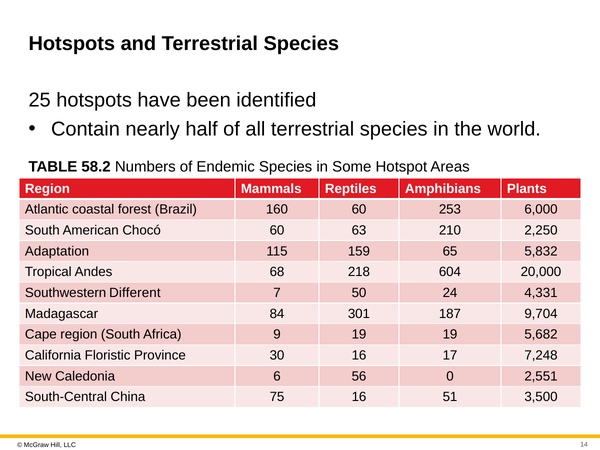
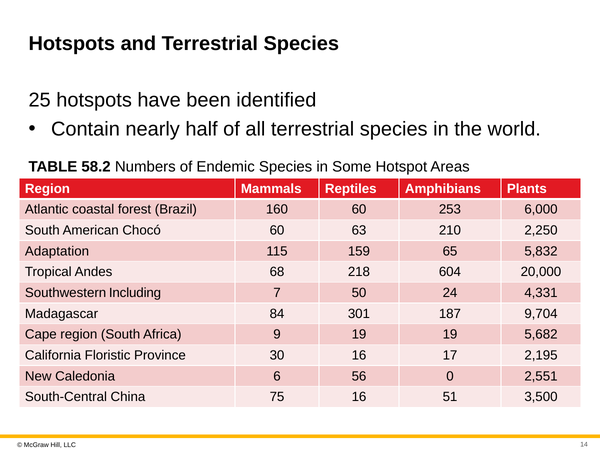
Different: Different -> Including (135, 293)
7,248: 7,248 -> 2,195 (541, 355)
